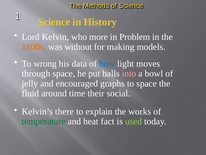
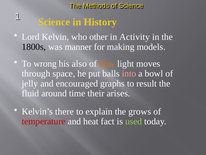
more: more -> other (99, 37)
Problem: Problem -> Activity (135, 37)
1800s colour: orange -> black (34, 47)
without: without -> manner (78, 47)
data: data -> also (79, 63)
how colour: blue -> orange (107, 63)
to space: space -> result (147, 83)
social: social -> arises (118, 93)
works: works -> grows (140, 111)
temperature colour: green -> red (44, 121)
